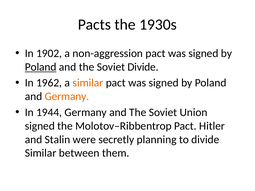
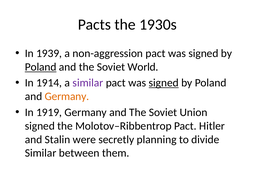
1902: 1902 -> 1939 (49, 53)
Soviet Divide: Divide -> World (143, 67)
1962: 1962 -> 1914 (49, 83)
similar colour: orange -> purple (88, 83)
signed underline: none -> present (164, 83)
1944: 1944 -> 1919 (49, 112)
